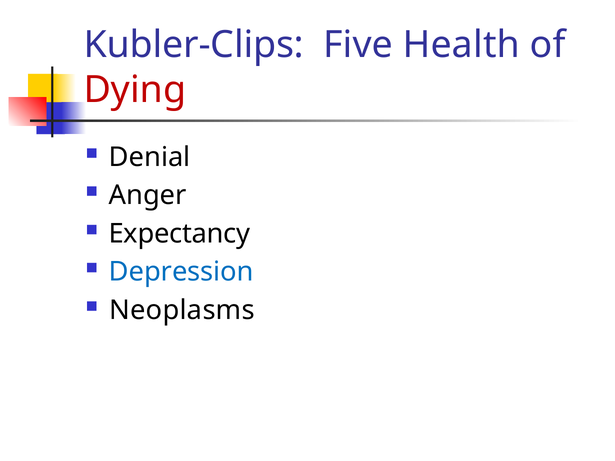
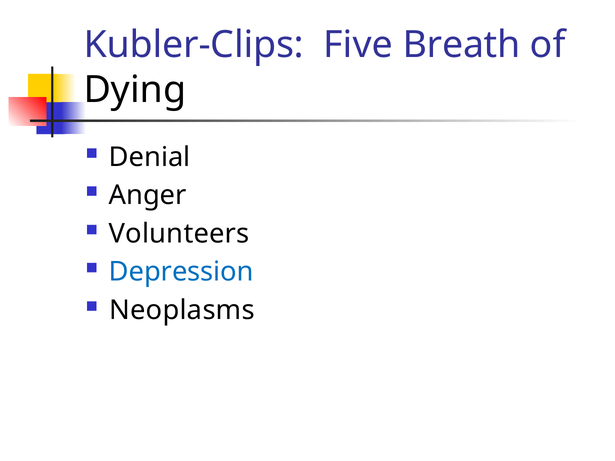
Health: Health -> Breath (462, 45)
Dying colour: red -> black (135, 90)
Expectancy: Expectancy -> Volunteers (179, 234)
